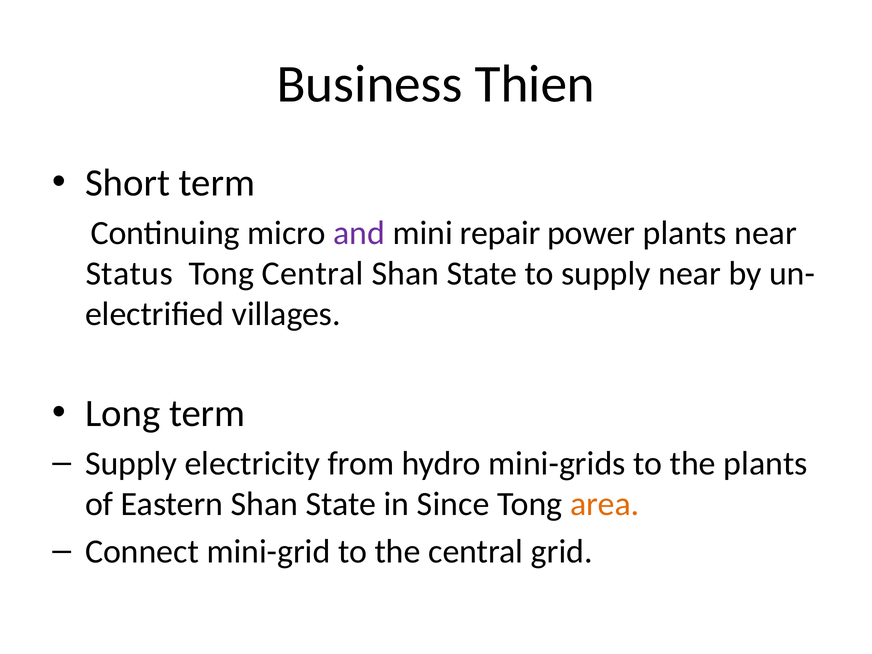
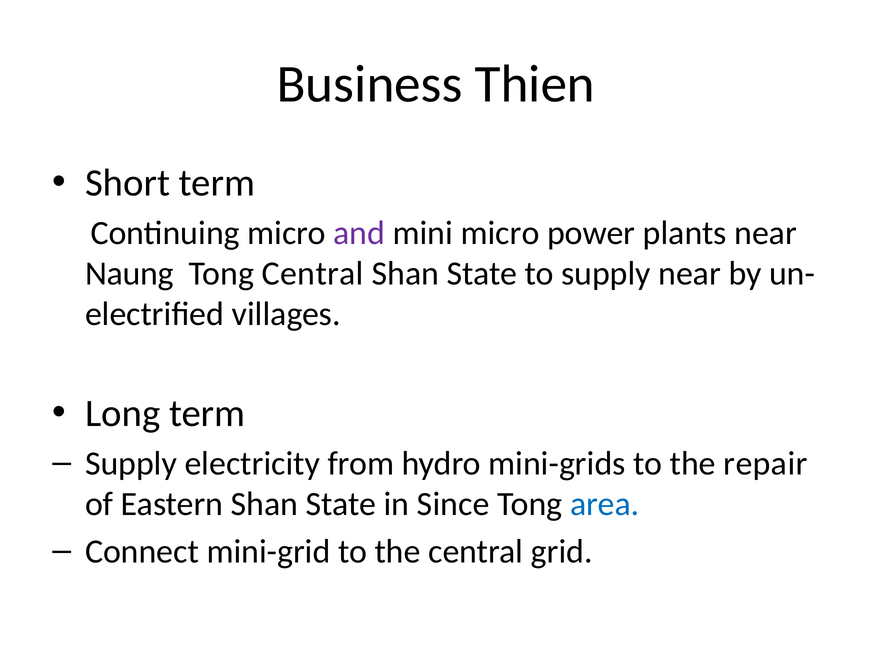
mini repair: repair -> micro (500, 233)
Status: Status -> Naung (129, 274)
the plants: plants -> repair (765, 463)
area colour: orange -> blue (605, 504)
